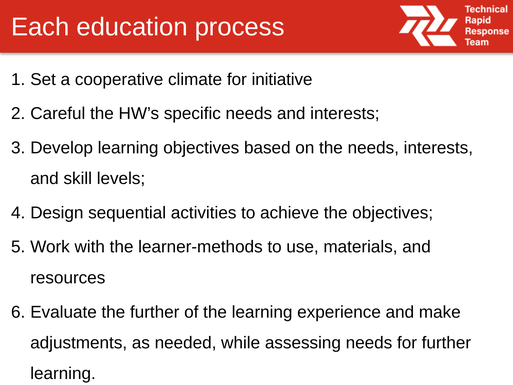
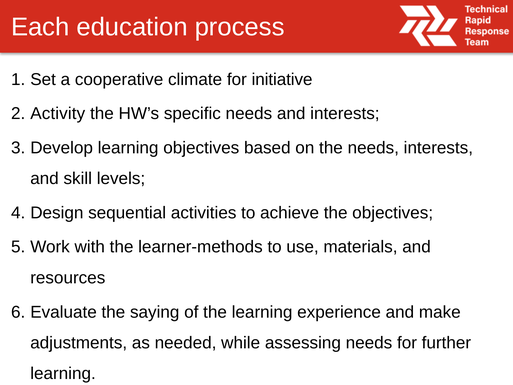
Careful: Careful -> Activity (58, 113)
the further: further -> saying (155, 312)
